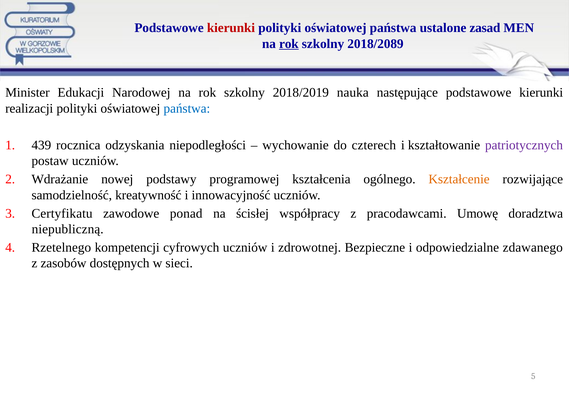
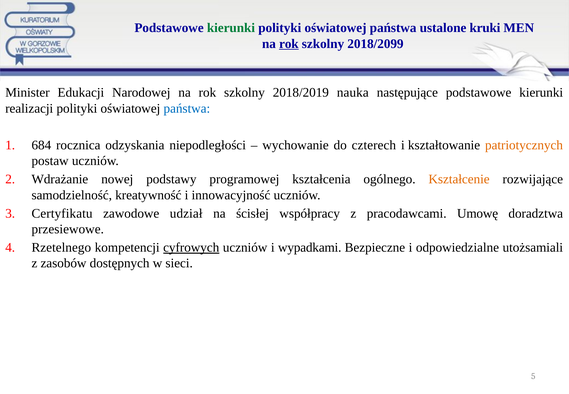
kierunki colour: red -> green (231, 28)
zasad: zasad -> kruki (485, 28)
2018/2089: 2018/2089 -> 2018/2099 (375, 44)
439: 439 -> 684 (41, 145)
patriotycznych colour: purple -> orange (524, 145)
ponad: ponad -> udział (186, 213)
niepubliczną: niepubliczną -> przesiewowe (68, 229)
cyfrowych underline: none -> present (191, 248)
zdrowotnej: zdrowotnej -> wypadkami (310, 248)
zdawanego: zdawanego -> utożsamiali (533, 248)
